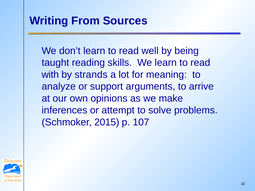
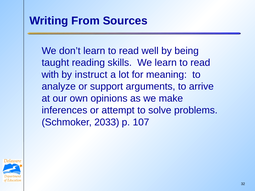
strands: strands -> instruct (91, 75)
2015: 2015 -> 2033 (107, 122)
